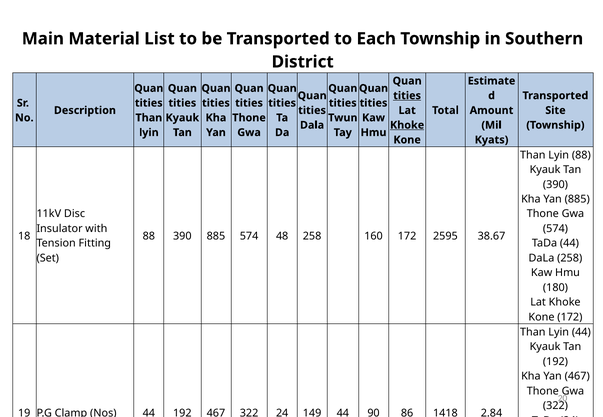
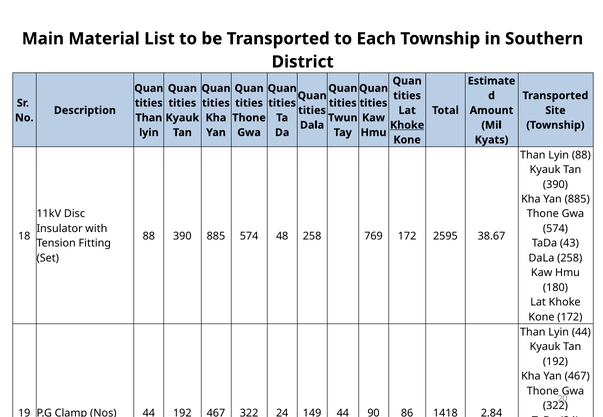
tities underline: present -> none (407, 96)
160: 160 -> 769 (374, 236)
TaDa 44: 44 -> 43 (569, 244)
